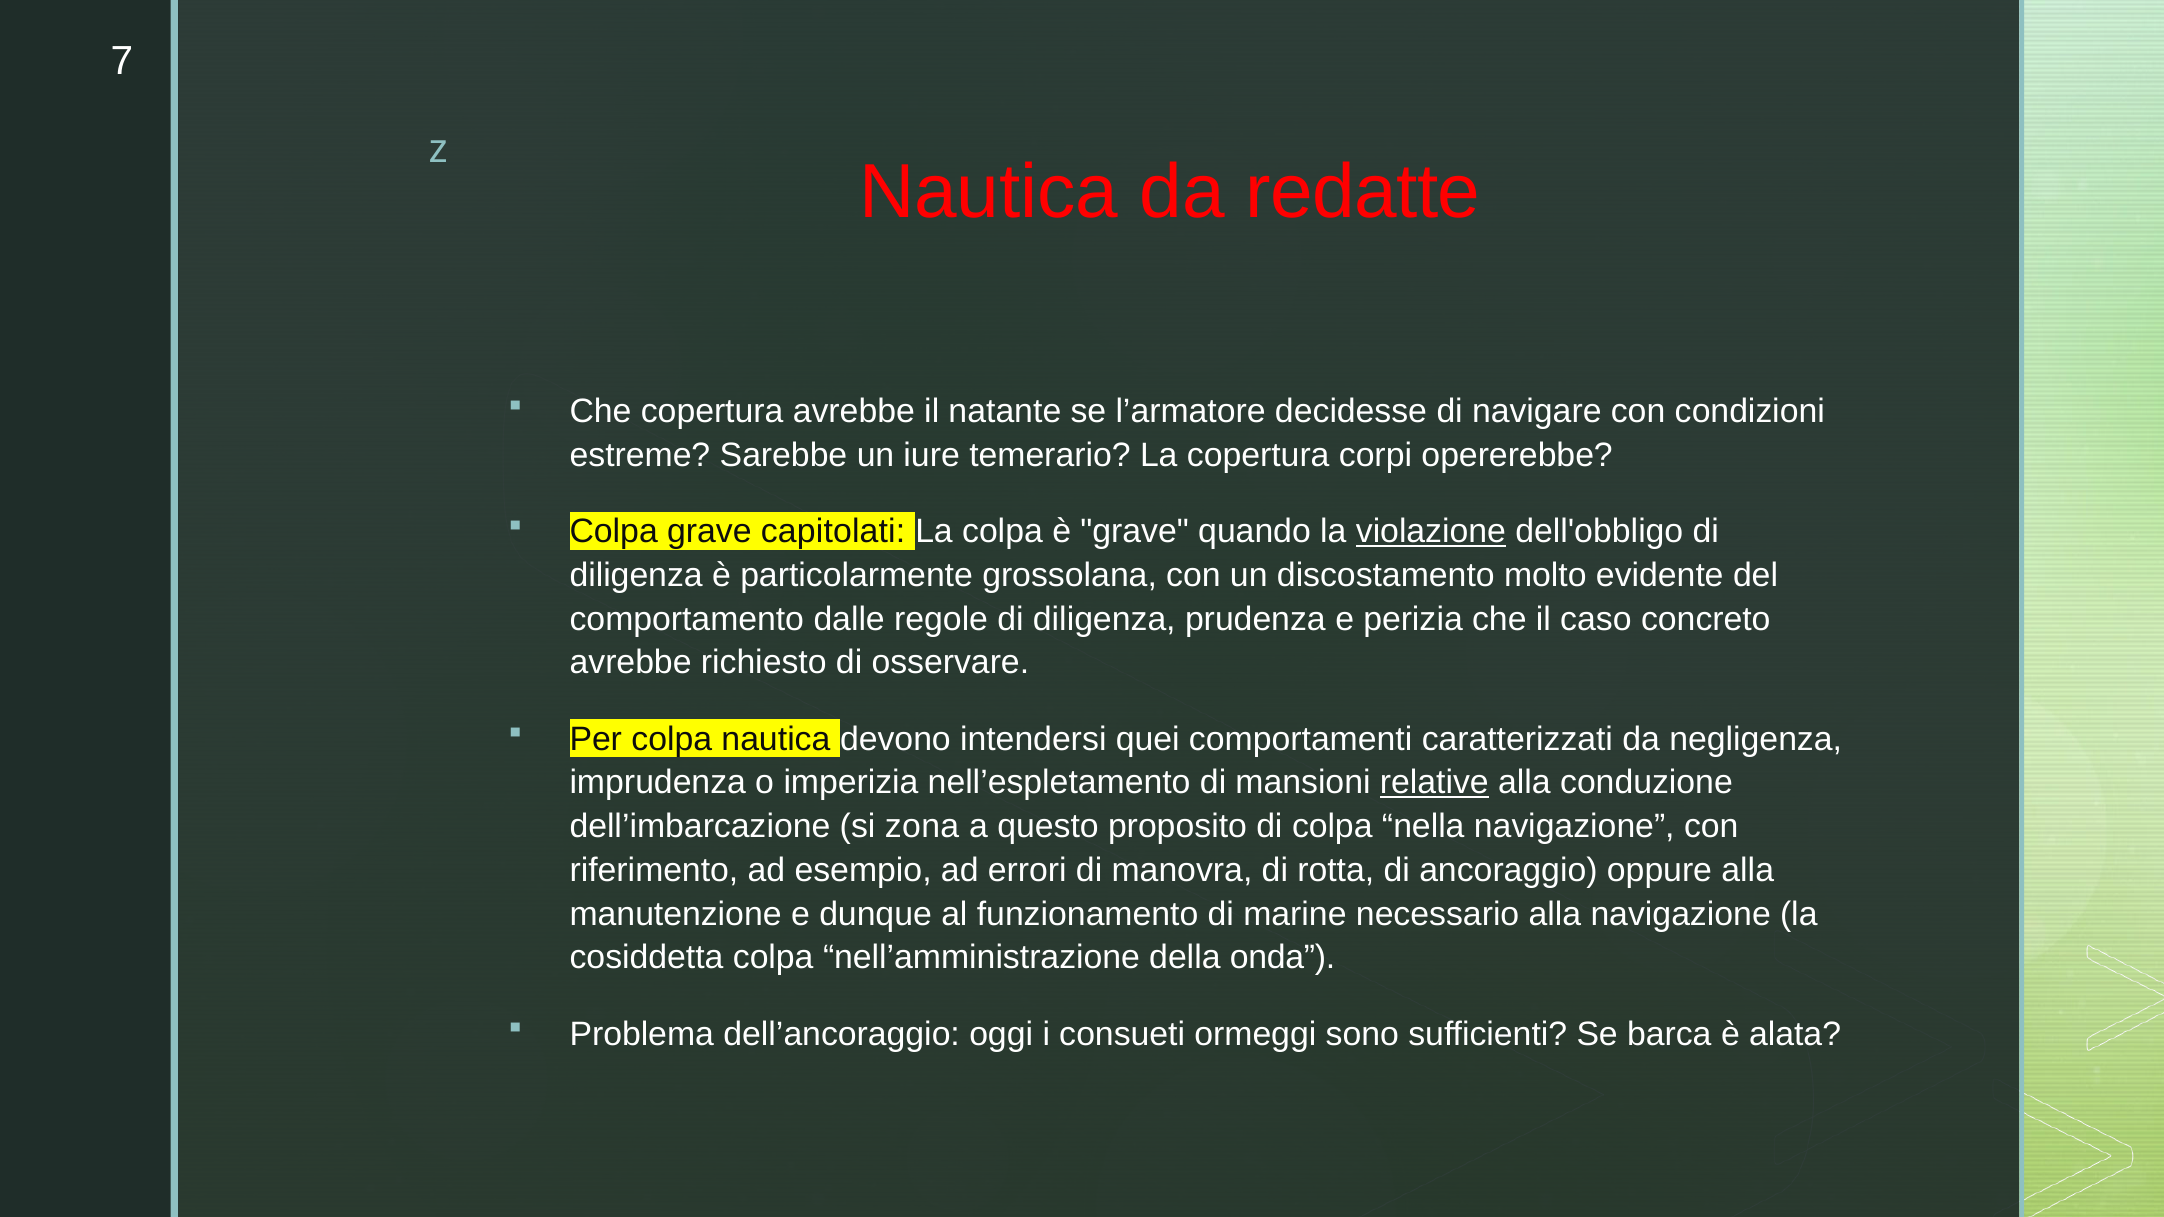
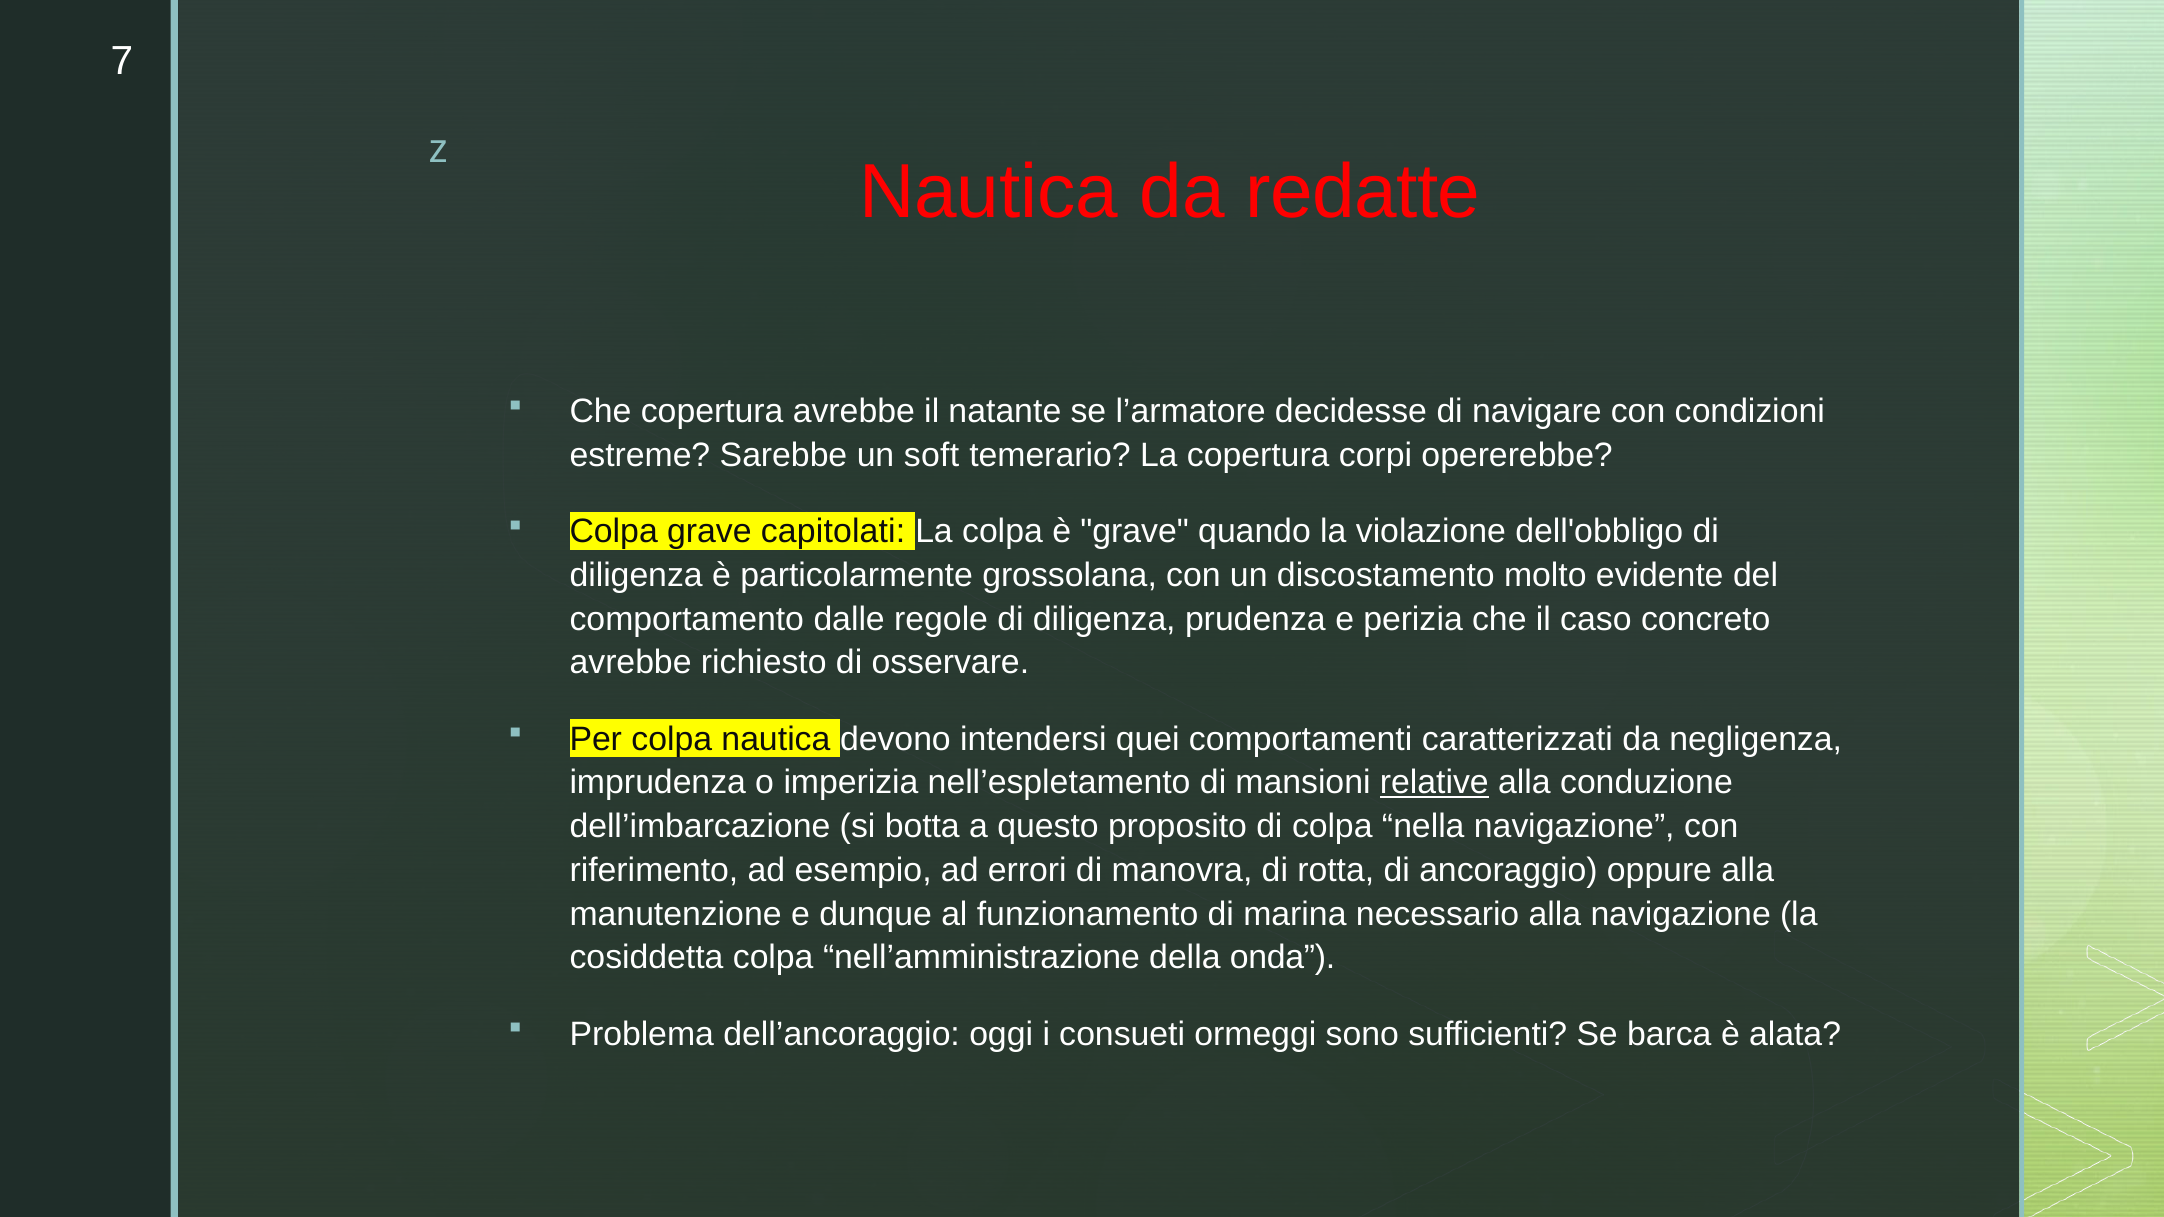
iure: iure -> soft (931, 455)
violazione underline: present -> none (1431, 532)
zona: zona -> botta (922, 827)
marine: marine -> marina (1295, 914)
